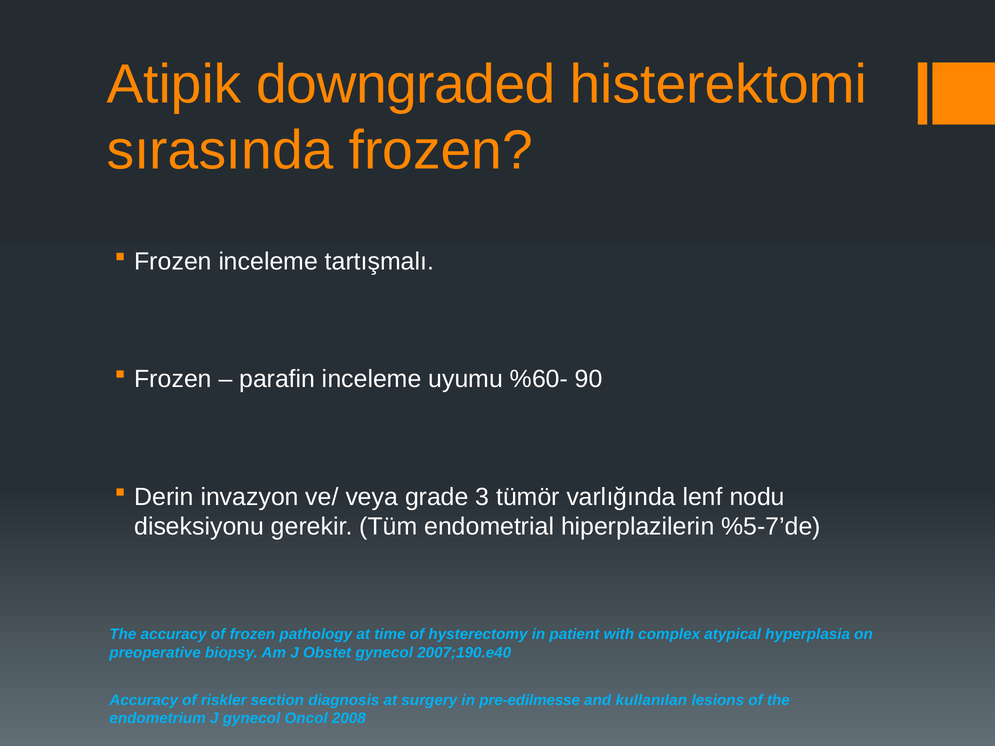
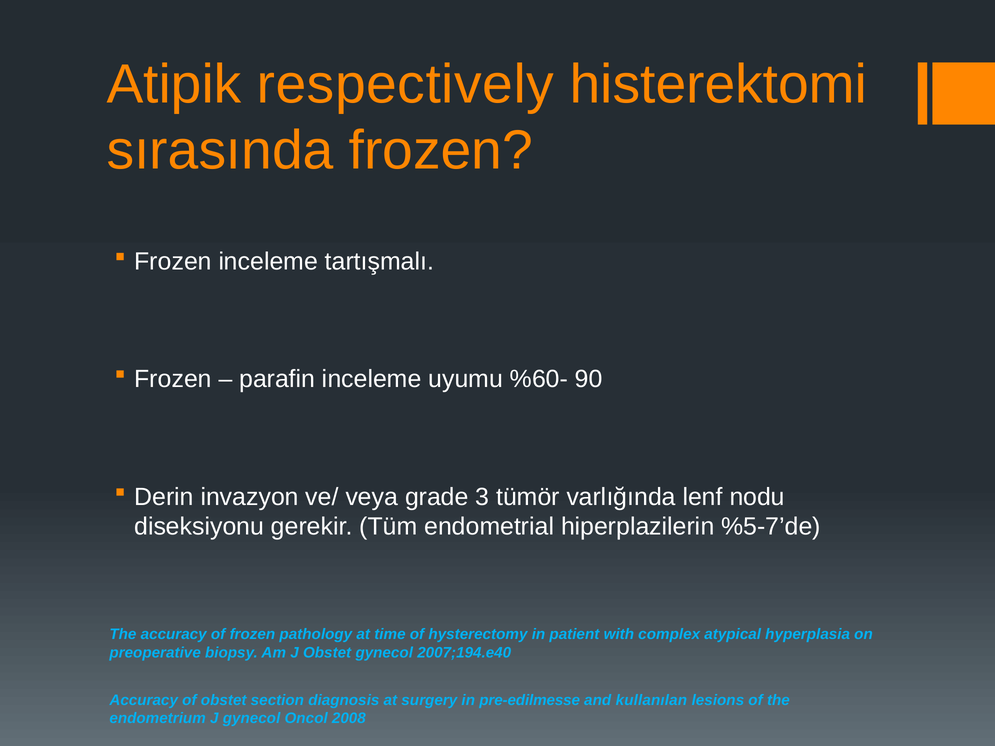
downgraded: downgraded -> respectively (405, 84)
2007;190.e40: 2007;190.e40 -> 2007;194.e40 (464, 653)
of riskler: riskler -> obstet (224, 700)
